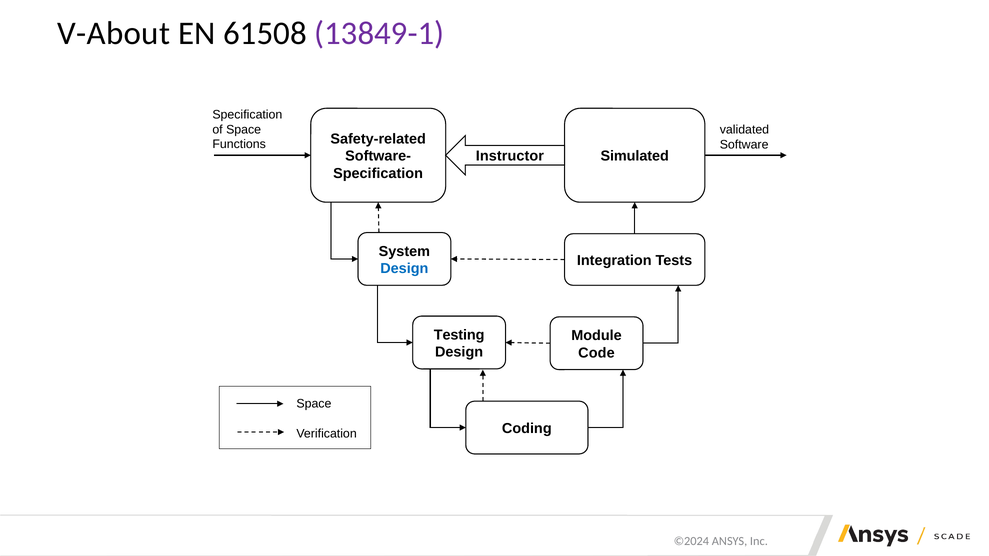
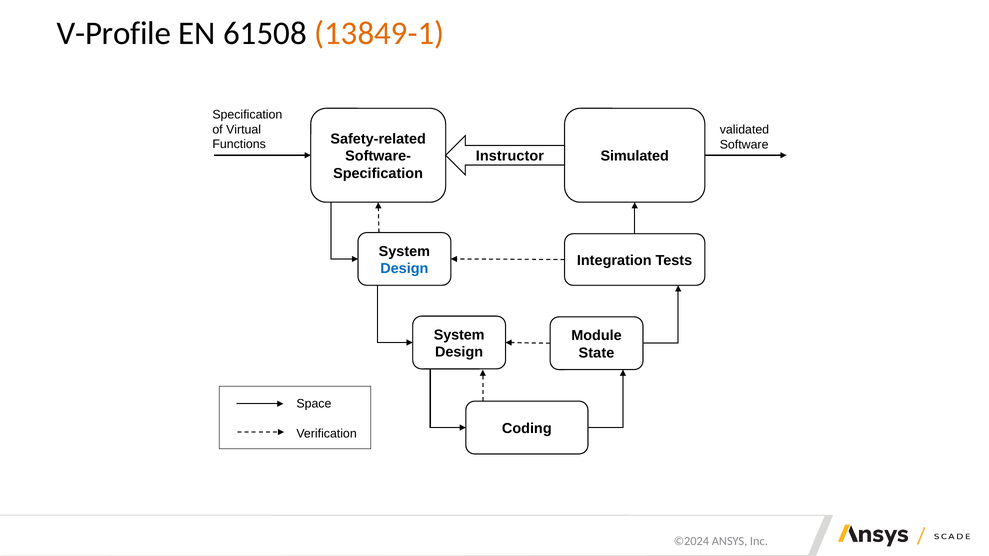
V-About: V-About -> V-Profile (114, 33)
13849-1 colour: purple -> orange (379, 33)
of Space: Space -> Virtual (244, 130)
Testing: Testing -> System (459, 335)
Code: Code -> State (596, 353)
